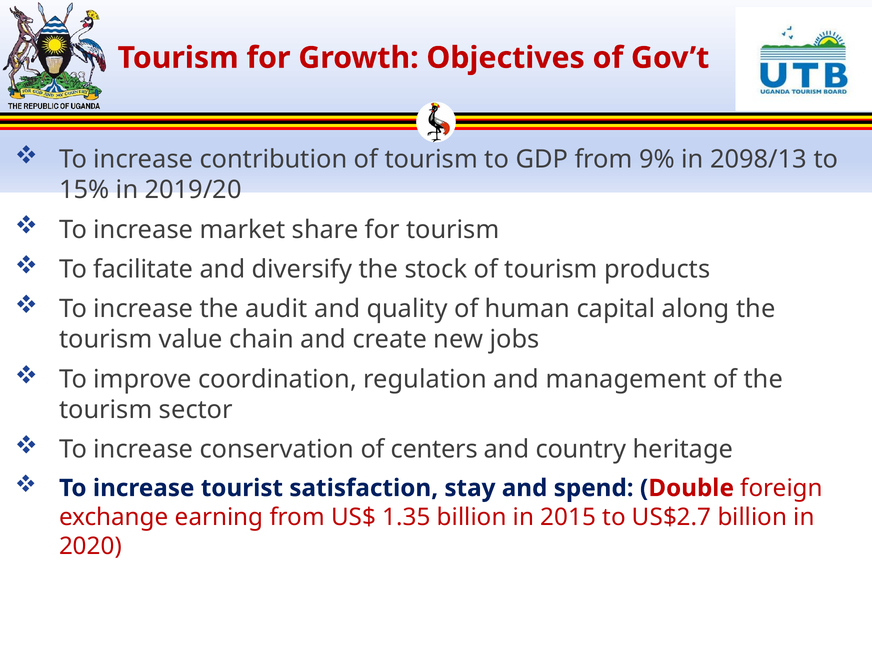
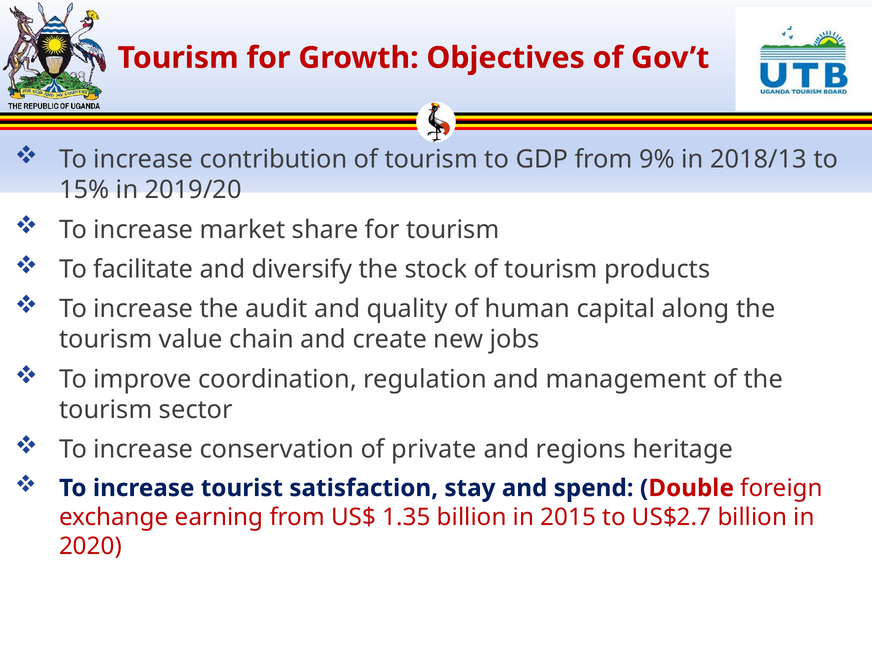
2098/13: 2098/13 -> 2018/13 (759, 159)
centers: centers -> private (434, 449)
country: country -> regions (581, 449)
